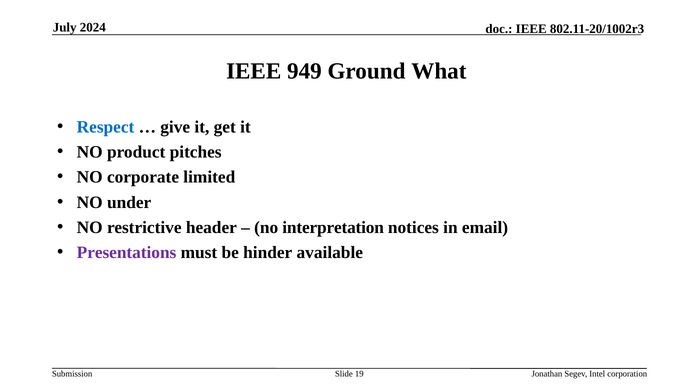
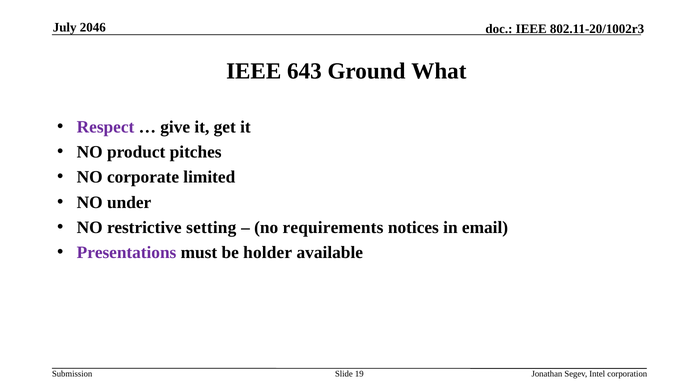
2024: 2024 -> 2046 (93, 28)
949: 949 -> 643 (304, 71)
Respect colour: blue -> purple (106, 127)
header: header -> setting (211, 227)
interpretation: interpretation -> requirements (333, 227)
hinder: hinder -> holder (268, 252)
